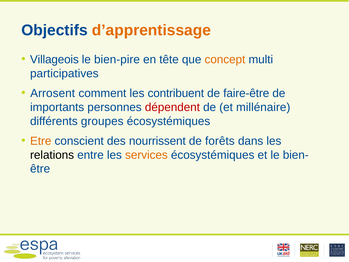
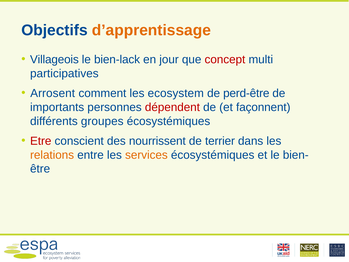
bien-pire: bien-pire -> bien-lack (117, 59)
tête: tête -> jour (169, 59)
concept colour: orange -> red (225, 59)
contribuent: contribuent -> ecosystem (176, 93)
faire-être: faire-être -> perd-être (246, 93)
millénaire: millénaire -> façonnent (263, 107)
Etre colour: orange -> red (41, 141)
forêts: forêts -> terrier (220, 141)
relations colour: black -> orange (52, 155)
